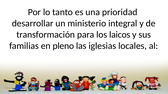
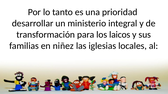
pleno: pleno -> niñez (63, 46)
